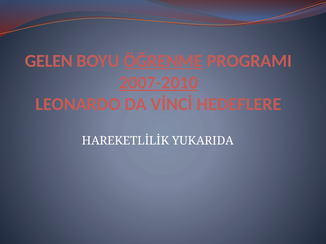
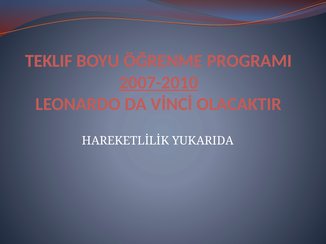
GELEN: GELEN -> TEKLIF (49, 61)
ÖĞRENME underline: present -> none (163, 61)
HEDEFLERE: HEDEFLERE -> OLACAKTIR (239, 104)
